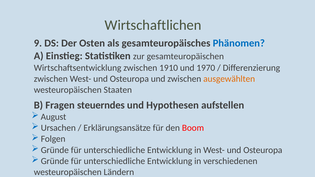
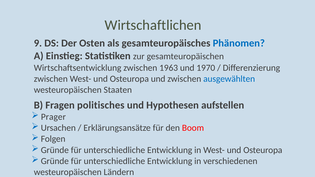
1910: 1910 -> 1963 (169, 68)
ausgewählten colour: orange -> blue (229, 79)
steuerndes: steuerndes -> politisches (101, 105)
August: August -> Prager (53, 117)
